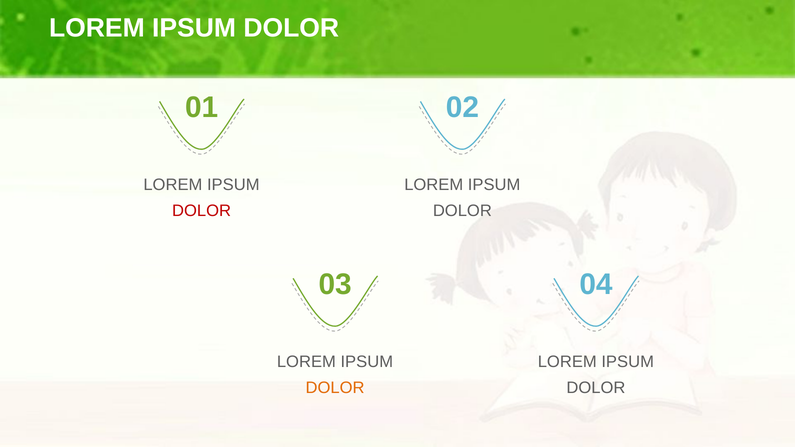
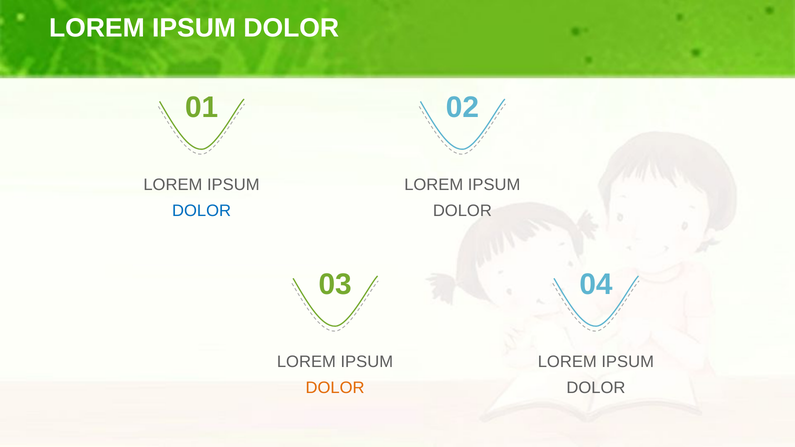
DOLOR colour: red -> blue (202, 211)
